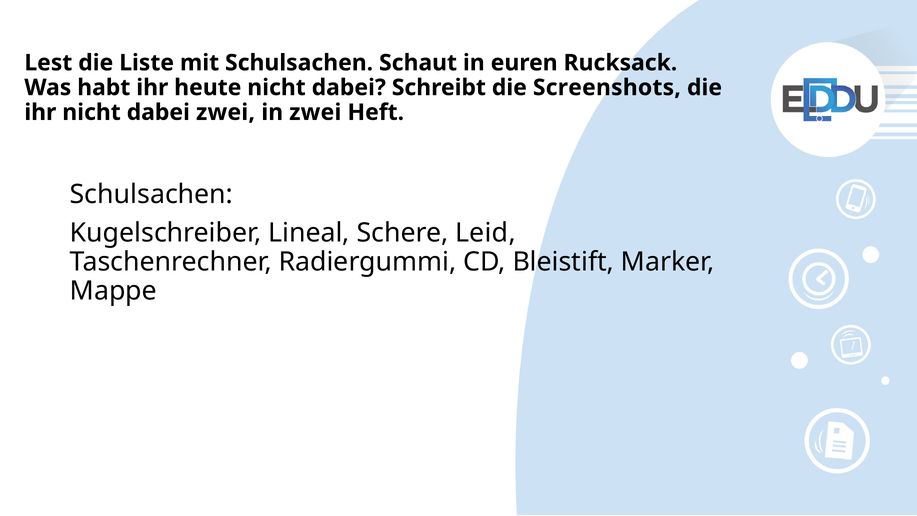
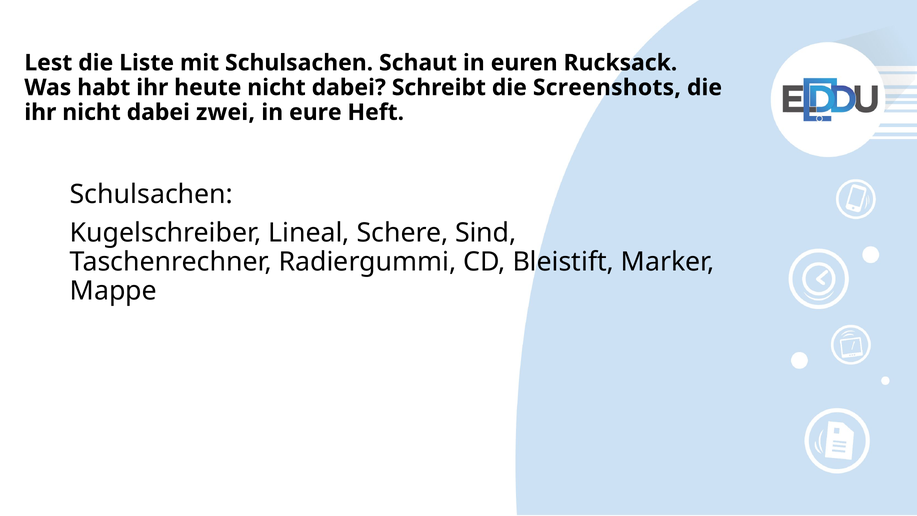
in zwei: zwei -> eure (315, 112)
Leid: Leid -> Sind (486, 233)
